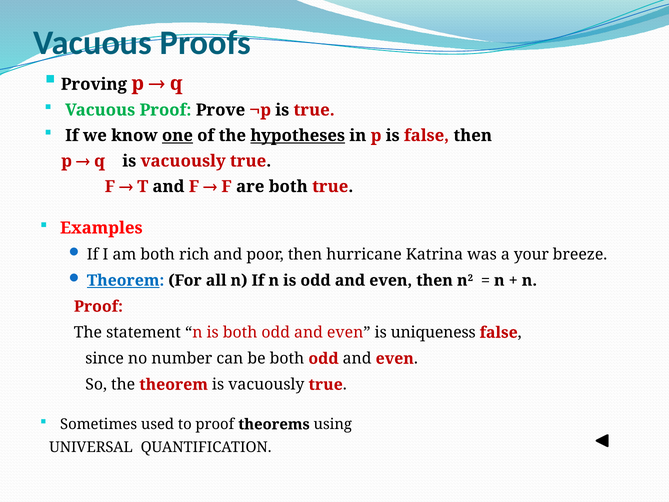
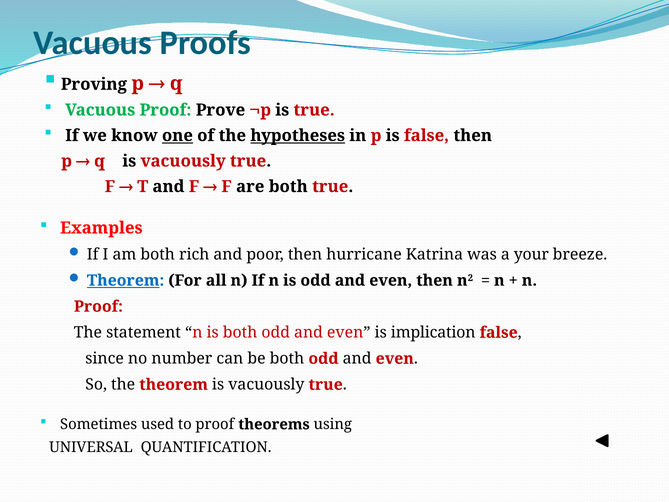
uniqueness: uniqueness -> implication (433, 332)
